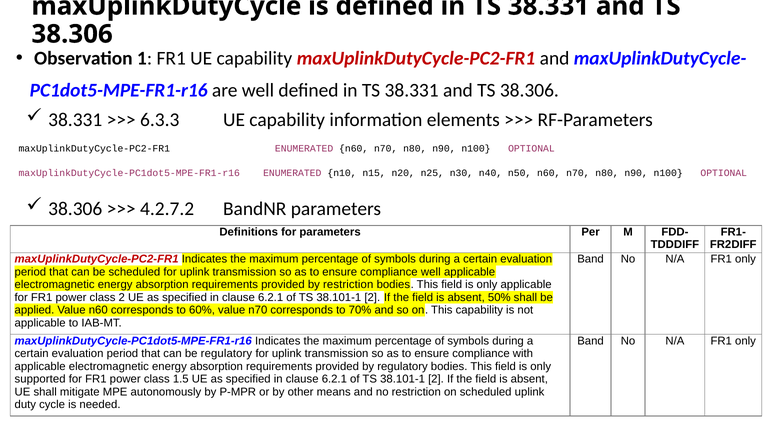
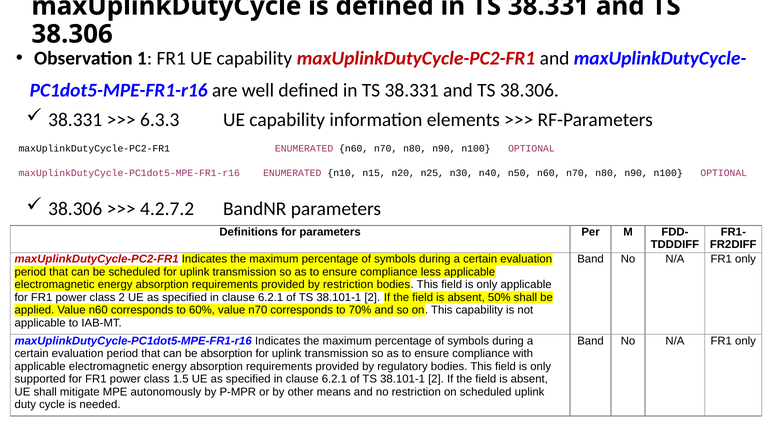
compliance well: well -> less (431, 272)
be regulatory: regulatory -> absorption (227, 354)
